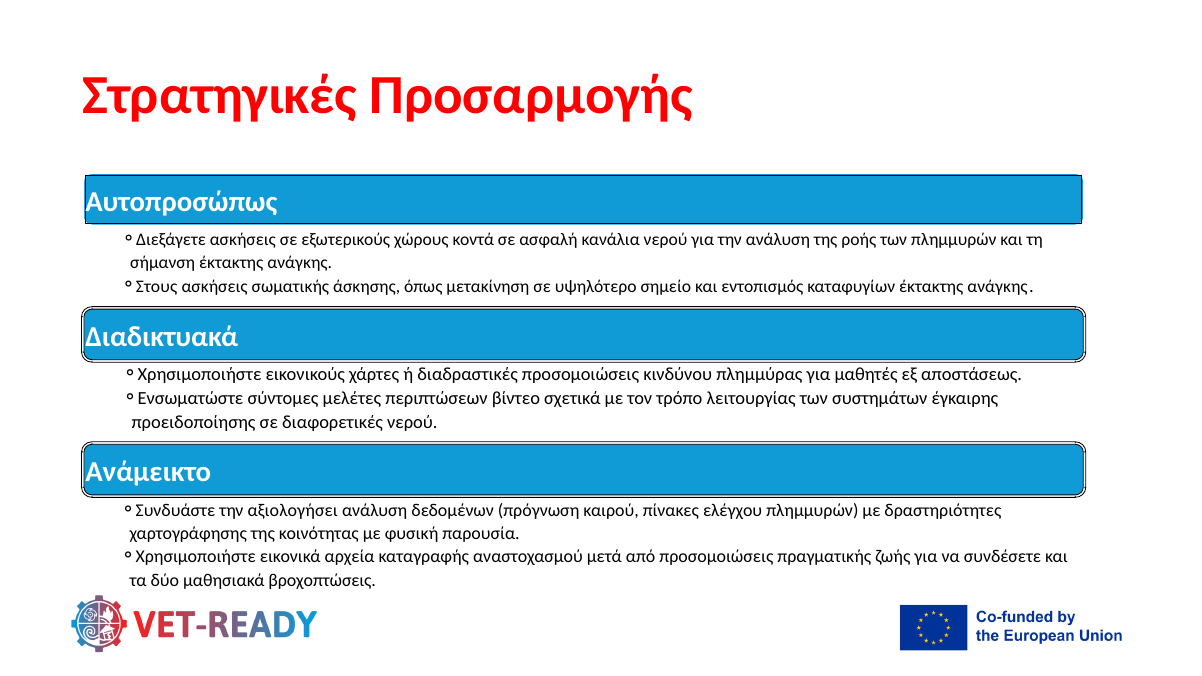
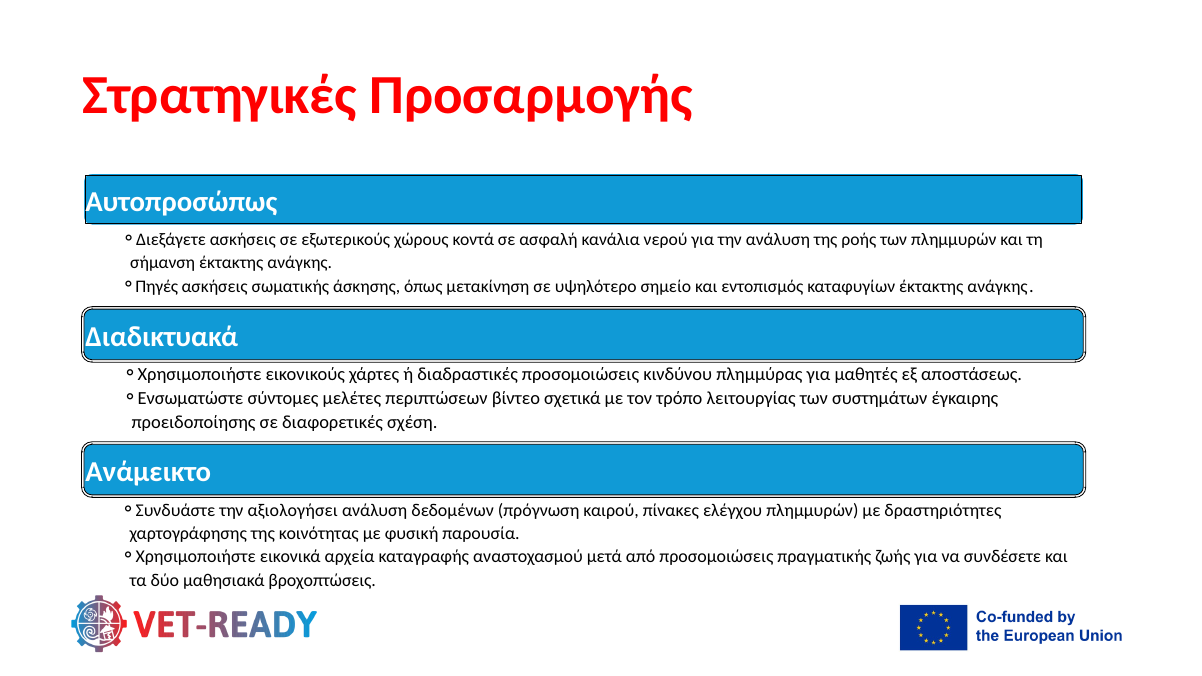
Στους: Στους -> Πηγές (157, 286)
διαφορετικές νερού: νερού -> σχέση (412, 422)
